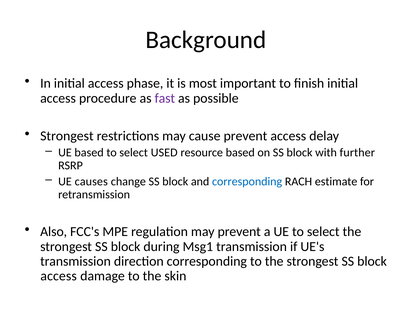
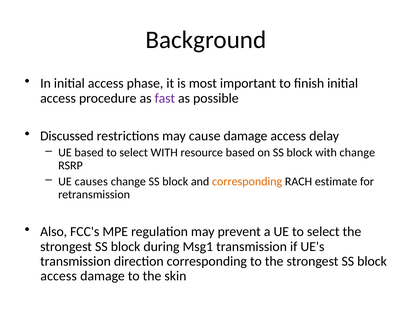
Strongest: Strongest -> Discussed (67, 136)
cause prevent: prevent -> damage (246, 136)
select USED: USED -> WITH (164, 153)
with further: further -> change (357, 153)
corresponding colour: blue -> orange (247, 181)
